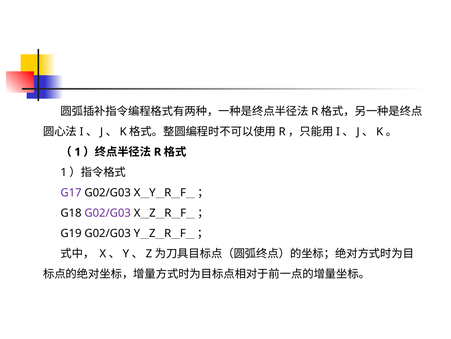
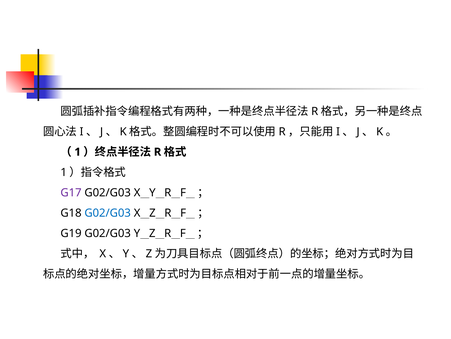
G02/G03 colour: purple -> blue (108, 213)
